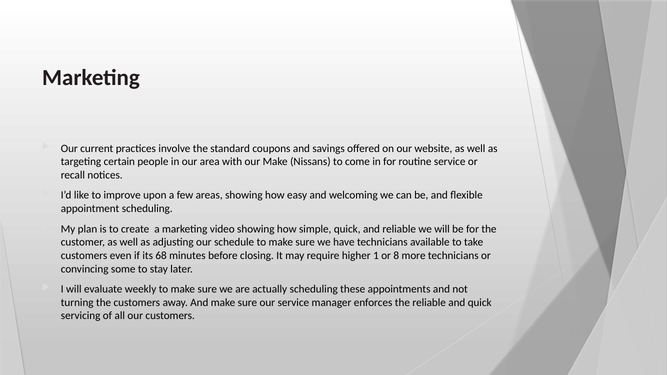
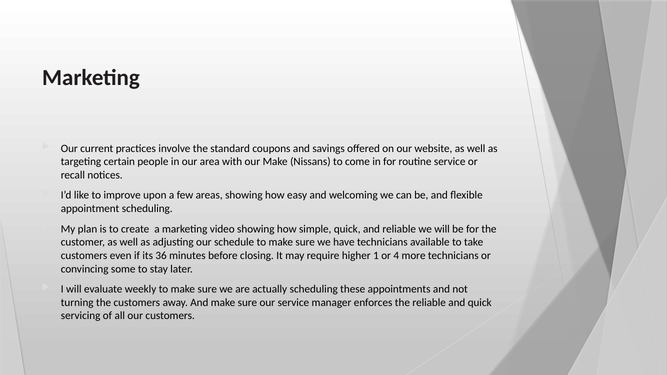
68: 68 -> 36 (161, 256)
8: 8 -> 4 (396, 256)
